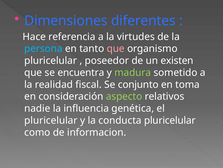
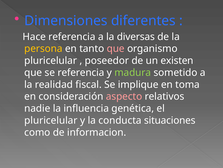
virtudes: virtudes -> diversas (136, 37)
persona colour: light blue -> yellow (43, 48)
se encuentra: encuentra -> referencia (81, 72)
conjunto: conjunto -> implique (138, 84)
aspecto colour: light green -> pink (124, 96)
conducta pluricelular: pluricelular -> situaciones (170, 120)
